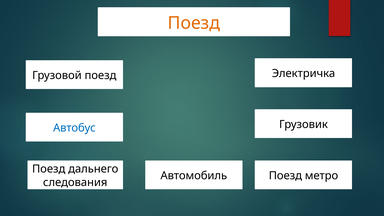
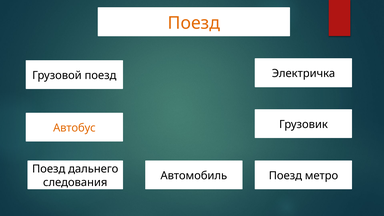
Автобус colour: blue -> orange (74, 128)
